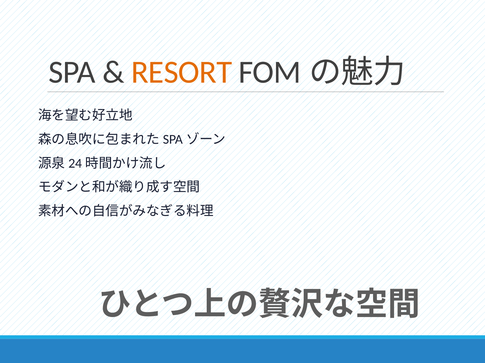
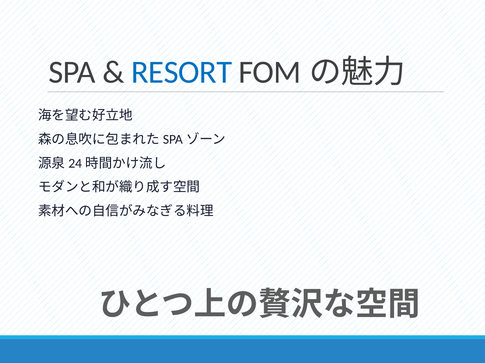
RESORT colour: orange -> blue (182, 72)
